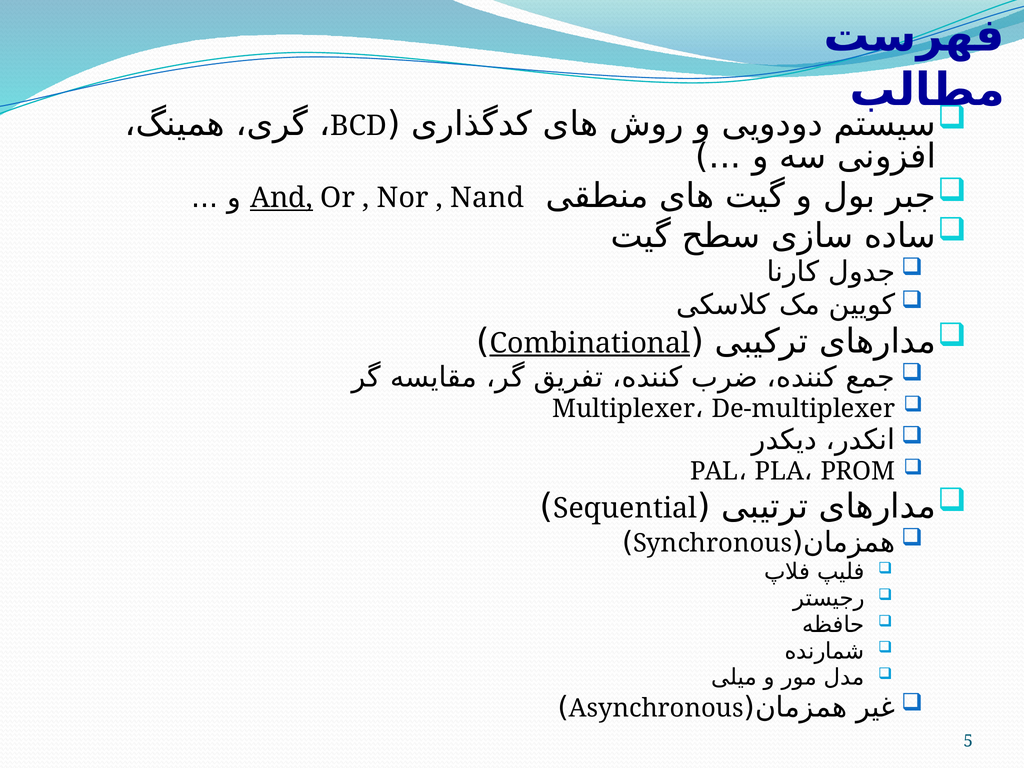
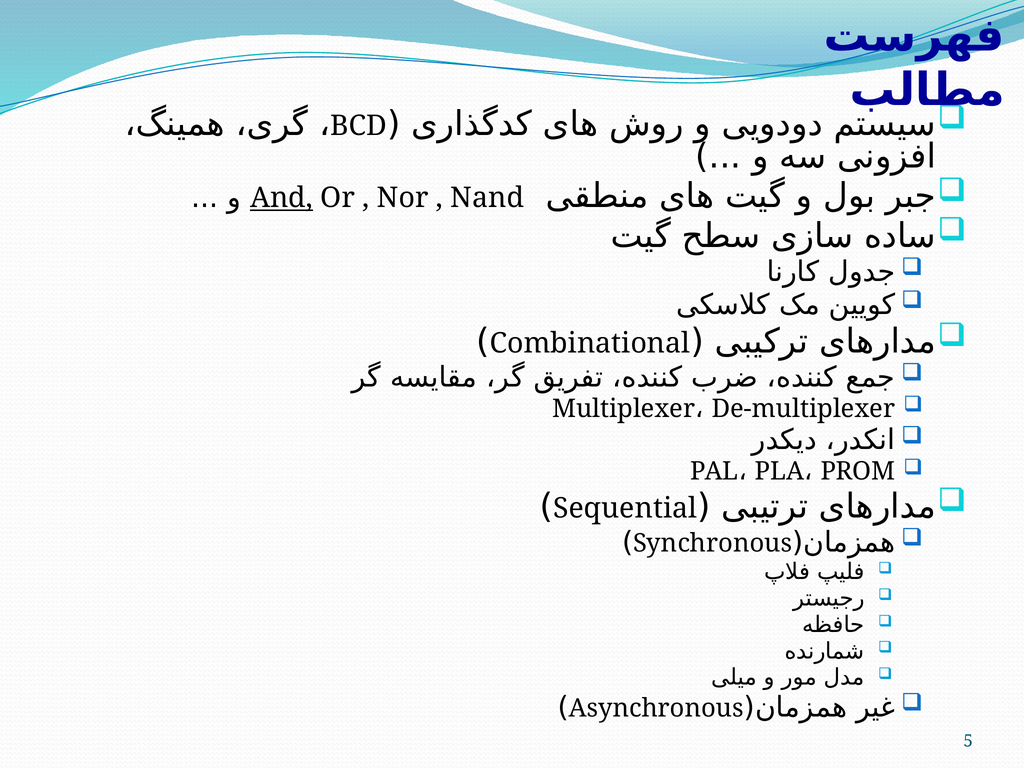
Combinational underline: present -> none (590, 343)
